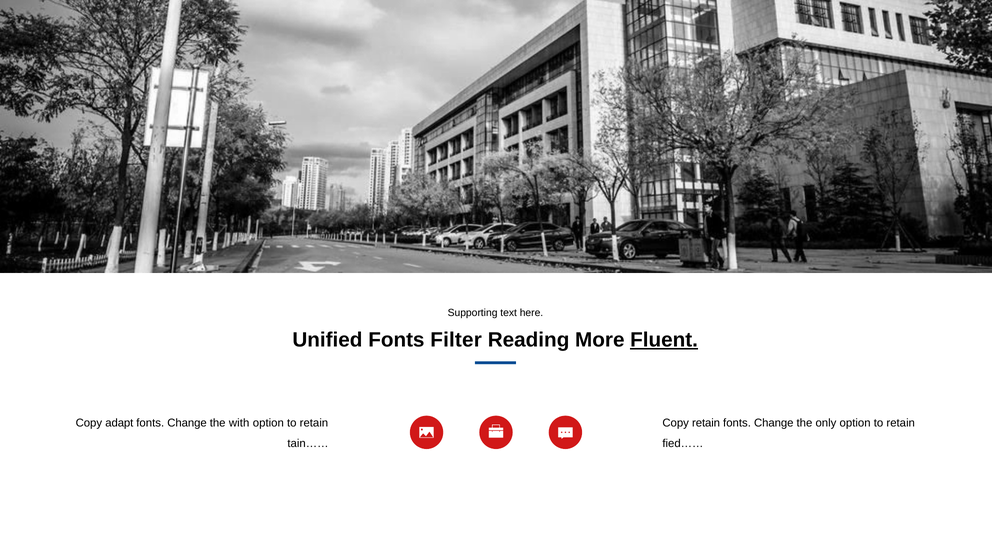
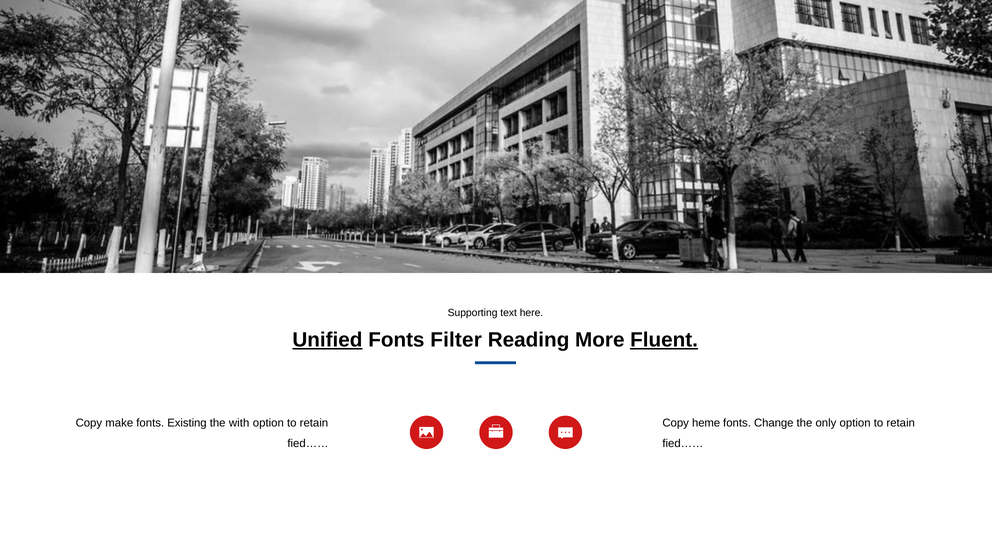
Unified underline: none -> present (327, 340)
adapt: adapt -> make (119, 423)
Change: Change -> Existing (187, 423)
Copy retain: retain -> heme (706, 423)
tain……: tain…… -> fied…… (308, 444)
